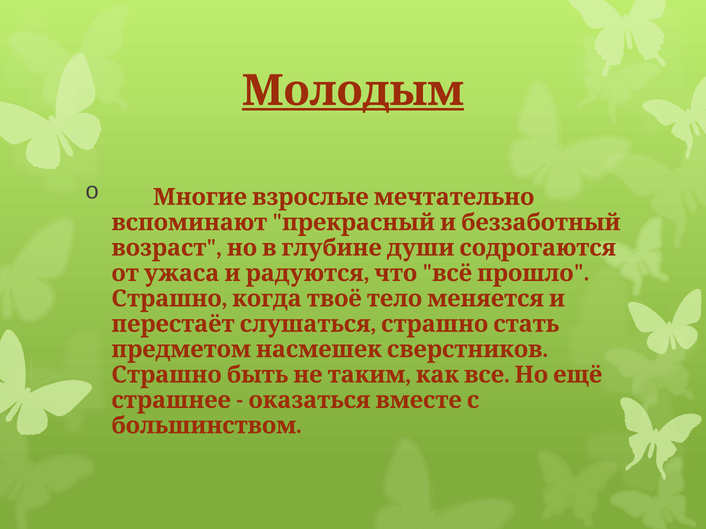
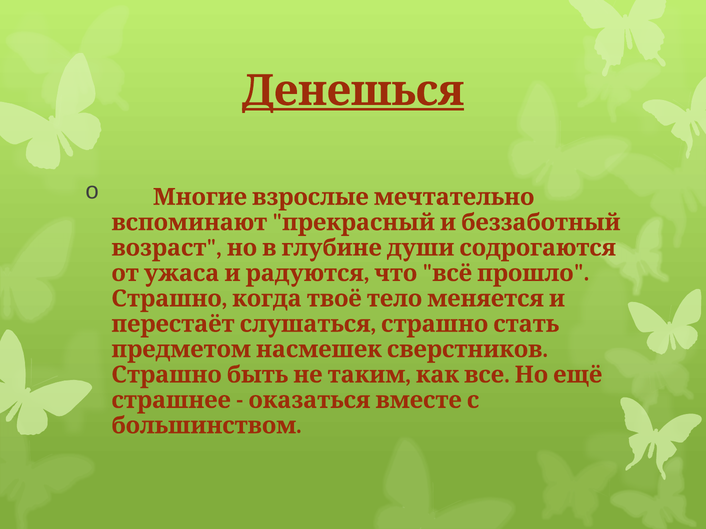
Молодым: Молодым -> Денешься (353, 91)
